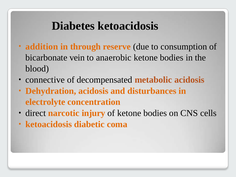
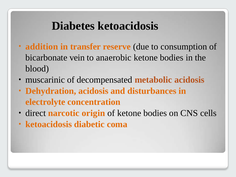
through: through -> transfer (85, 47)
connective: connective -> muscarinic (45, 80)
injury: injury -> origin (93, 113)
